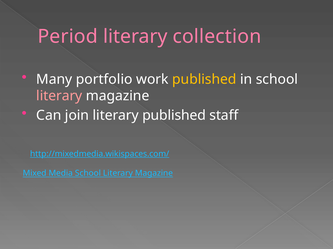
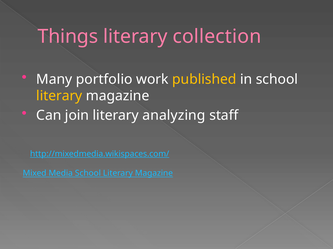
Period: Period -> Things (68, 37)
literary colour: pink -> yellow (59, 96)
literary published: published -> analyzing (174, 116)
